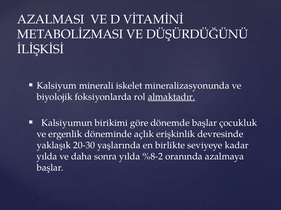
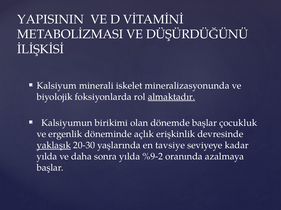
AZALMASI: AZALMASI -> YAPISININ (51, 19)
göre: göre -> olan (139, 123)
yaklaşık underline: none -> present (54, 146)
birlikte: birlikte -> tavsiye (170, 146)
%8-2: %8-2 -> %9-2 (153, 157)
